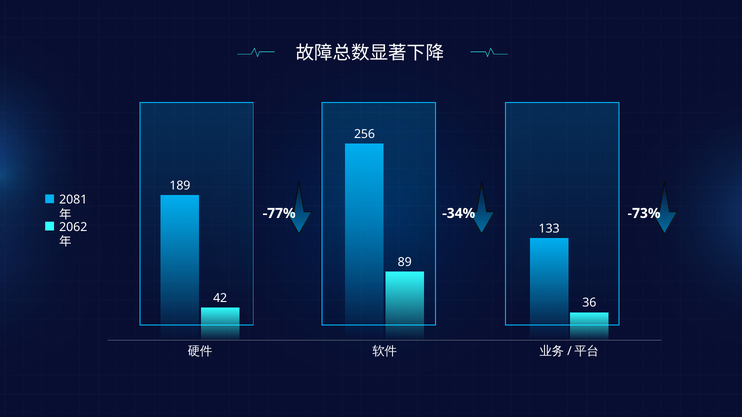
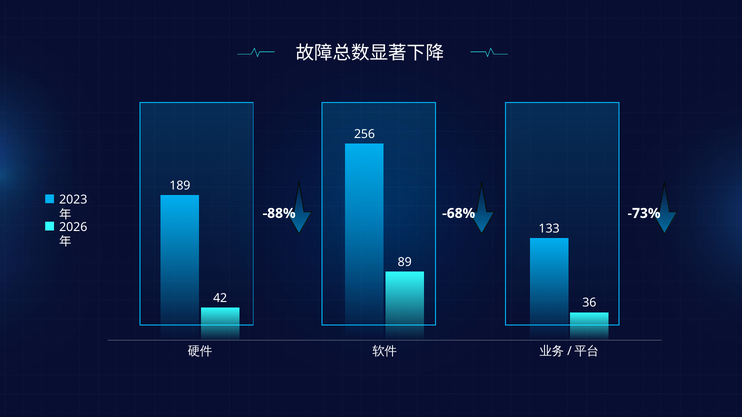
2081: 2081 -> 2023 (73, 200)
-77%: -77% -> -88% (279, 214)
-34%: -34% -> -68% (459, 214)
2062: 2062 -> 2026 (73, 227)
